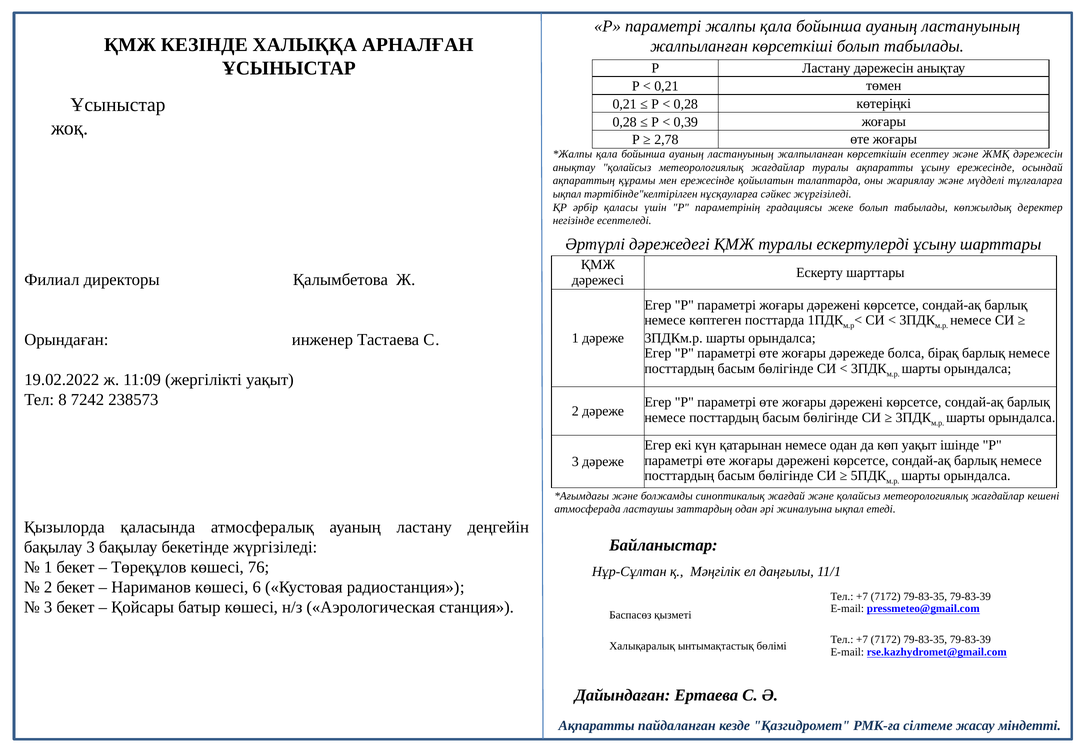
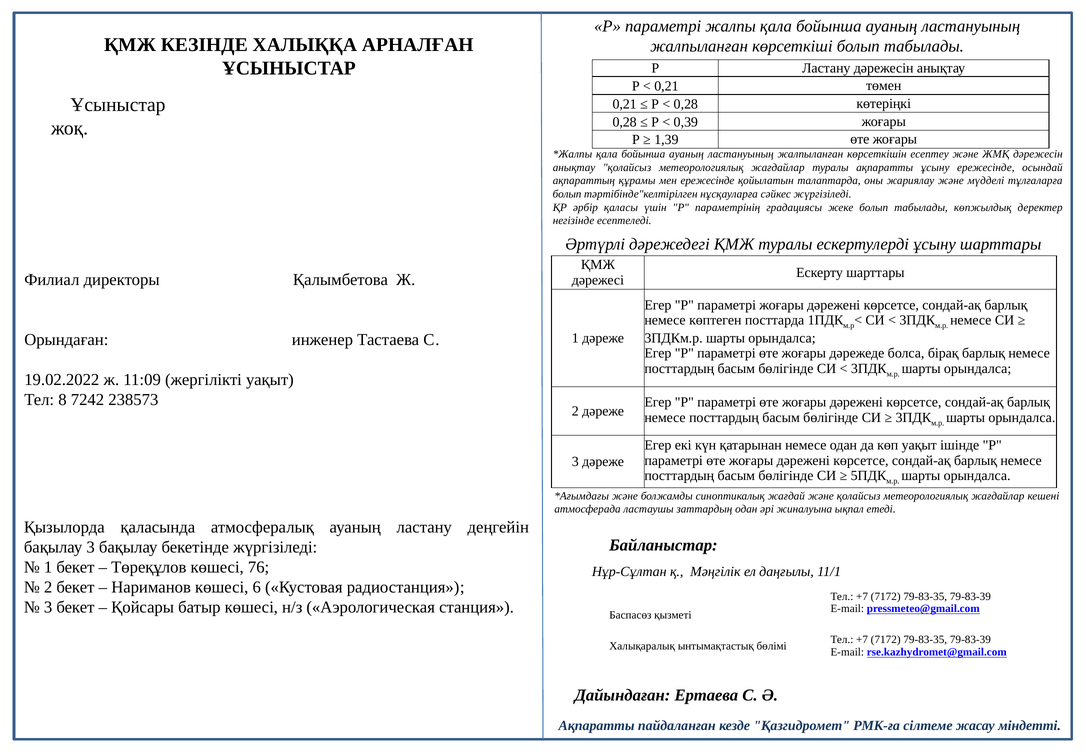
2,78: 2,78 -> 1,39 (666, 140)
ықпал: ықпал -> болып (567, 194)
